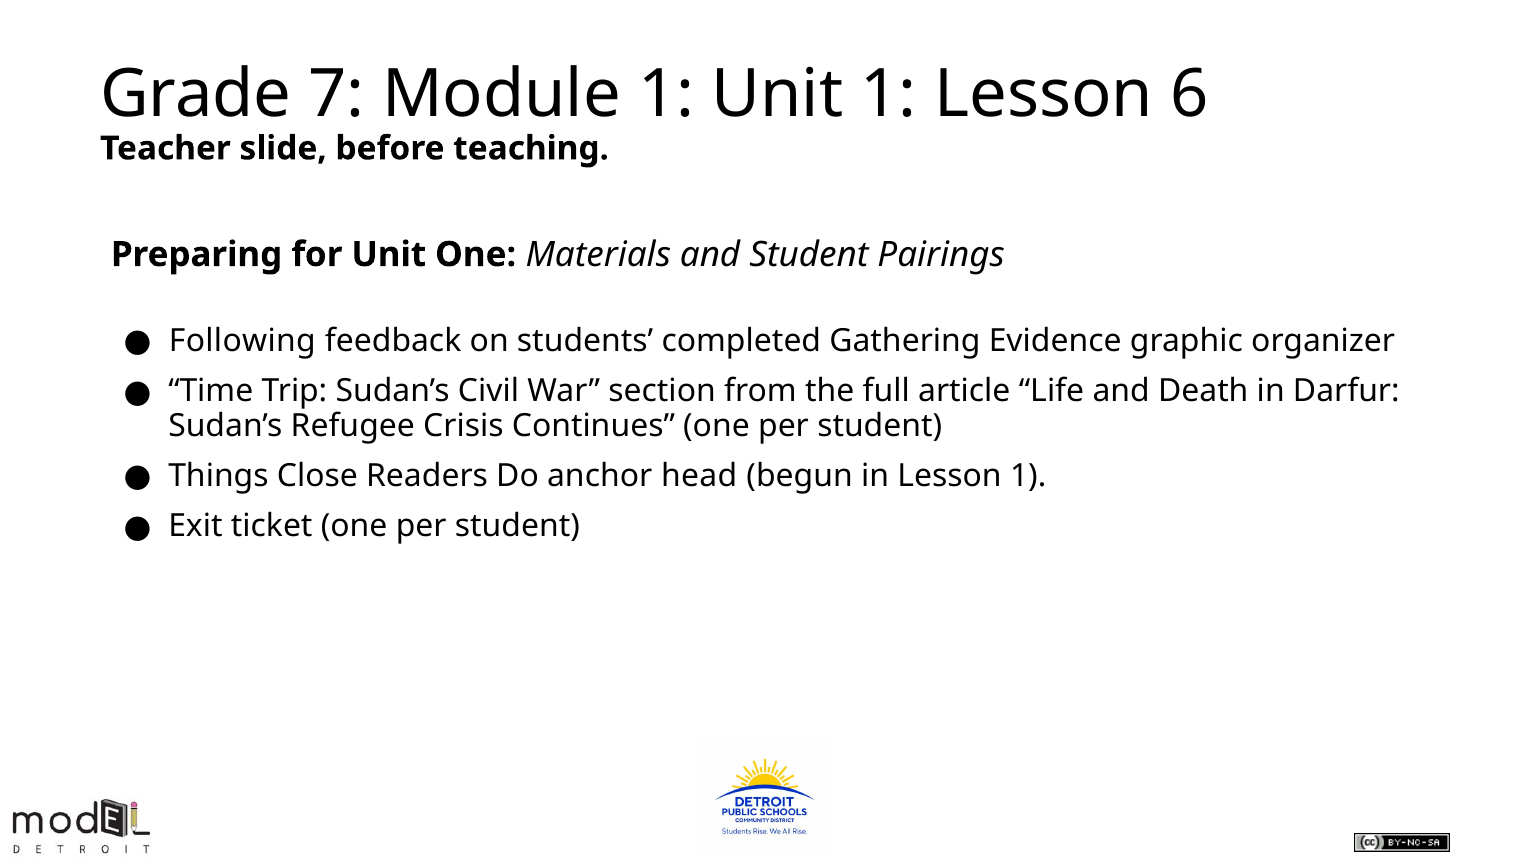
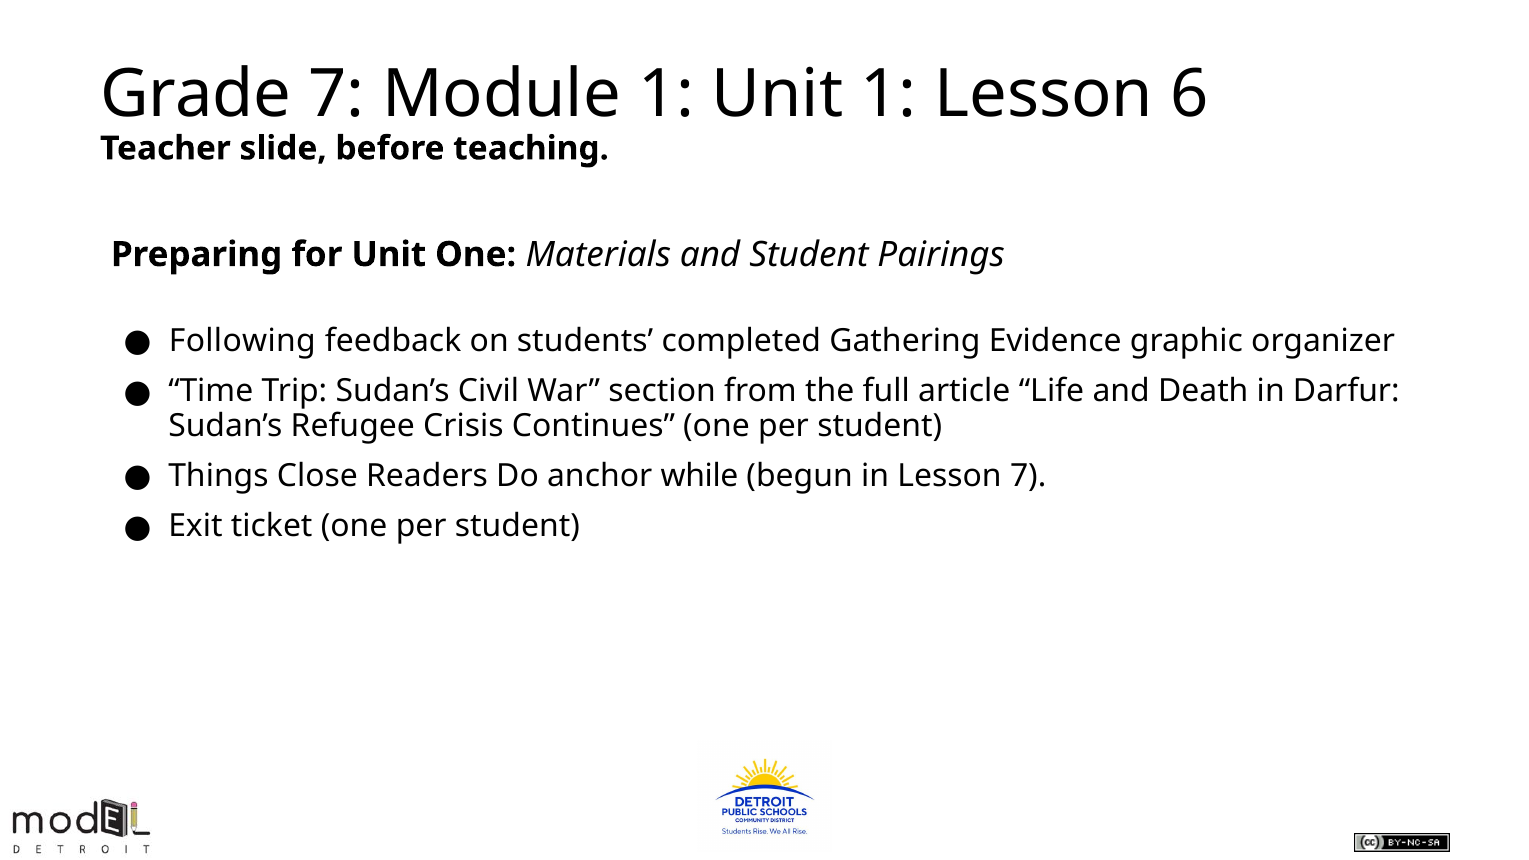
head: head -> while (699, 476)
Lesson 1: 1 -> 7 (1028, 476)
